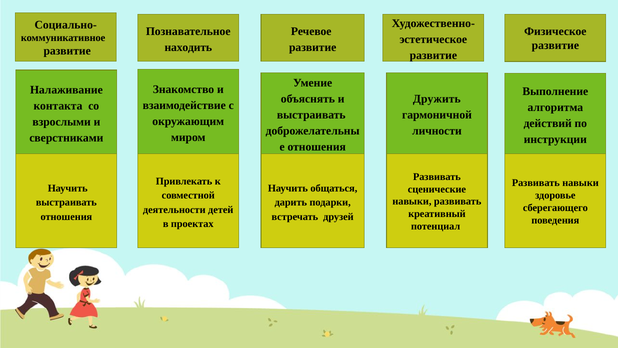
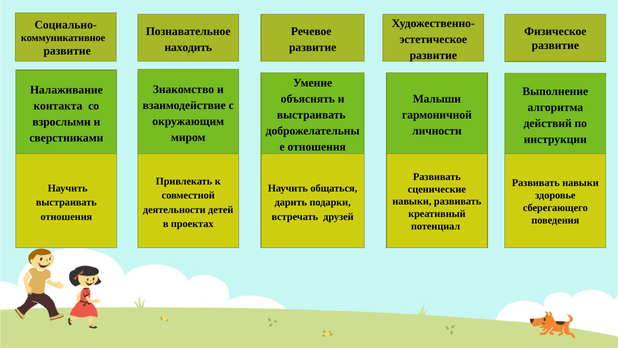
Дружить: Дружить -> Малыши (437, 99)
